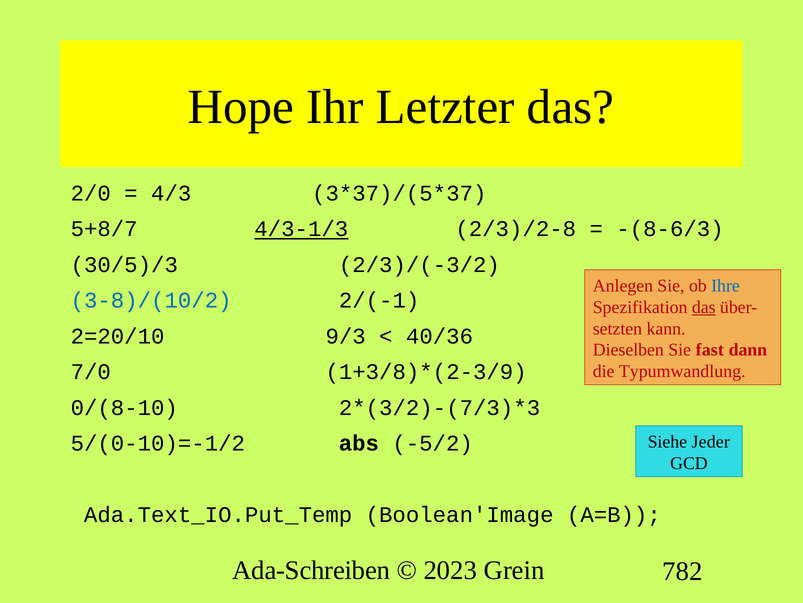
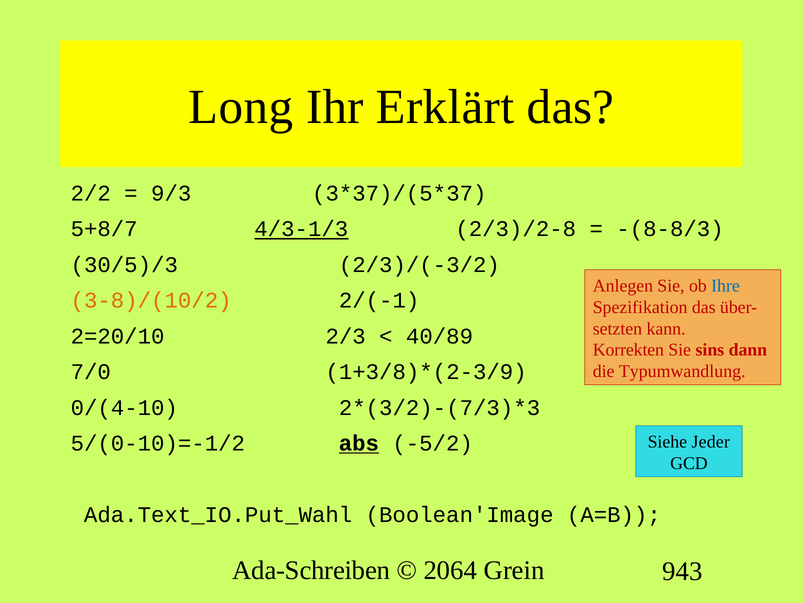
Hope: Hope -> Long (241, 107)
Letzter: Letzter -> Erklärt (445, 107)
2/0: 2/0 -> 2/2 (91, 193)
4/3: 4/3 -> 9/3 (171, 193)
-(8-6/3: -(8-6/3 -> -(8-8/3 (670, 229)
3-8)/(10/2 colour: blue -> orange (151, 300)
das underline: present -> none (704, 307)
9/3: 9/3 -> 2/3 (346, 336)
40/36: 40/36 -> 40/89 (439, 336)
Dieselben: Dieselben -> Korrekten (628, 350)
fast: fast -> sins (710, 350)
0/(8-10: 0/(8-10 -> 0/(4-10 (124, 407)
abs underline: none -> present (359, 443)
Ada.Text_IO.Put_Temp: Ada.Text_IO.Put_Temp -> Ada.Text_IO.Put_Wahl (218, 514)
2023: 2023 -> 2064 (450, 570)
782: 782 -> 943 (682, 571)
